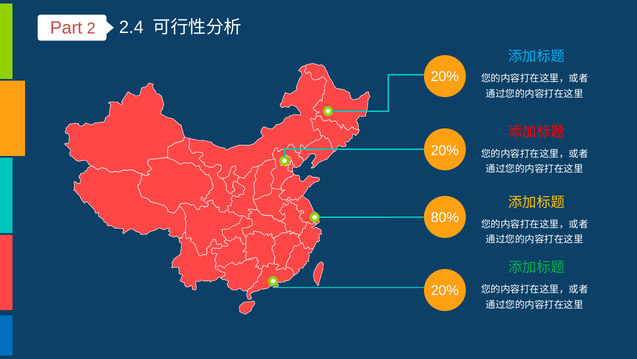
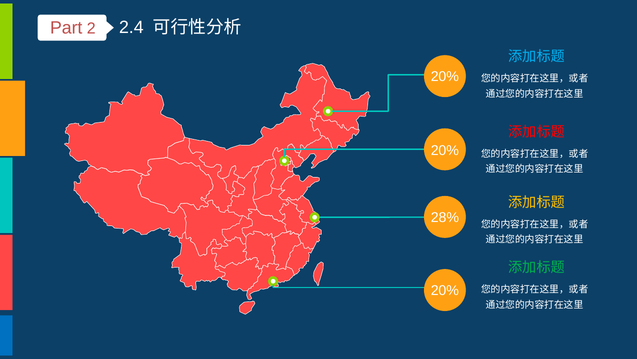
80%: 80% -> 28% (445, 217)
